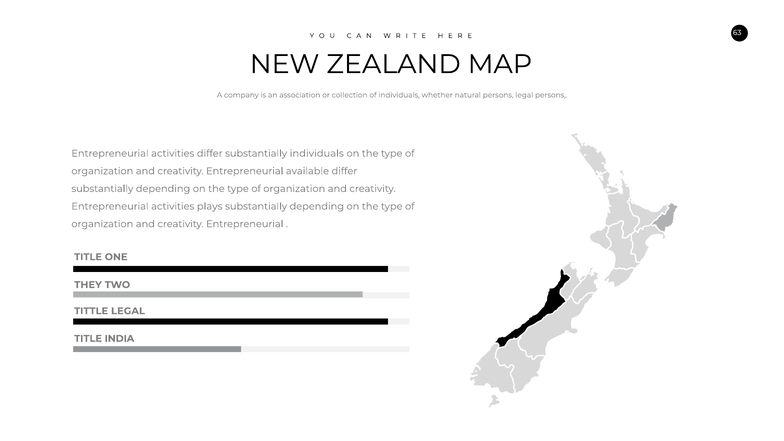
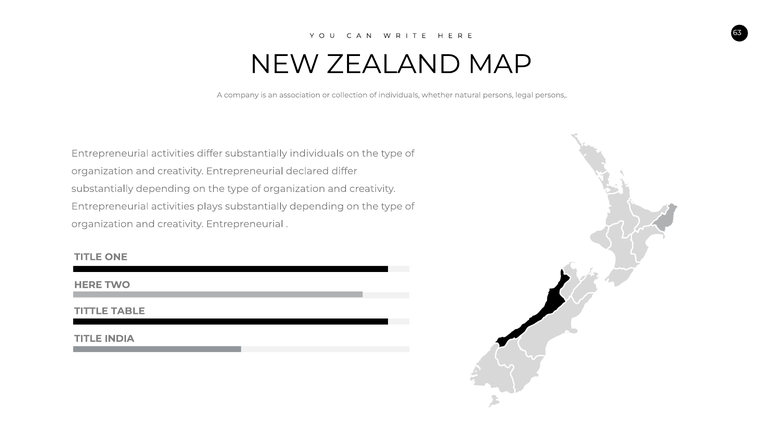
available: available -> declared (307, 171)
THEY: THEY -> HERE (88, 285)
TITTLE LEGAL: LEGAL -> TABLE (128, 311)
